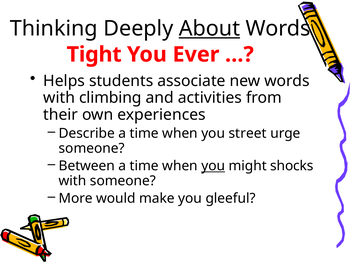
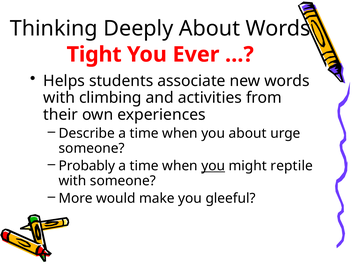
About underline: present -> none (209, 29)
you street: street -> about (248, 133)
Between: Between -> Probably (87, 166)
shocks: shocks -> reptile (292, 166)
